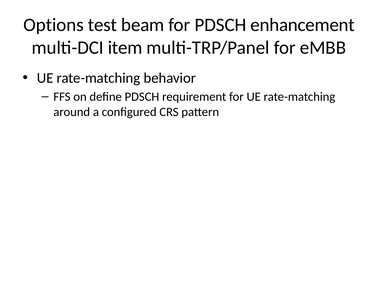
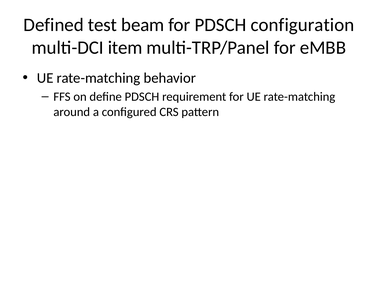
Options: Options -> Defined (54, 25)
enhancement: enhancement -> configuration (302, 25)
